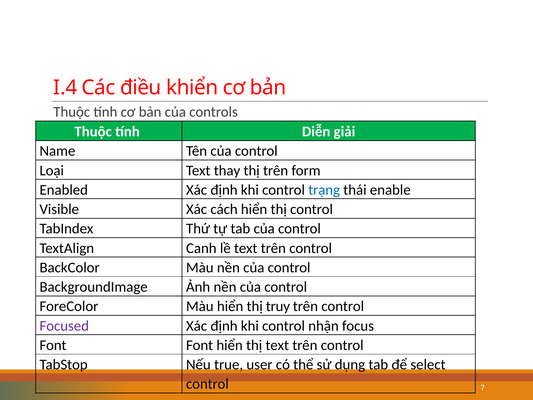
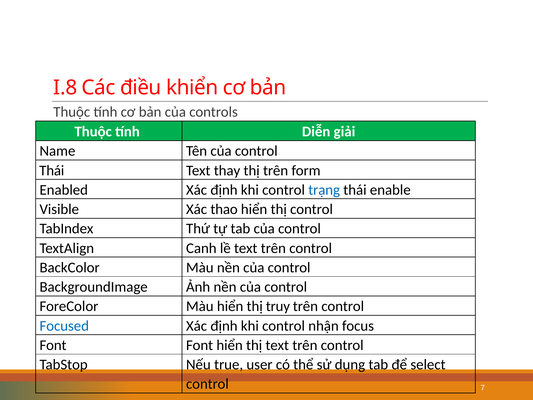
I.4: I.4 -> I.8 (65, 88)
Loại: Loại -> Thái (52, 170)
cách: cách -> thao (224, 209)
Focused colour: purple -> blue (64, 326)
